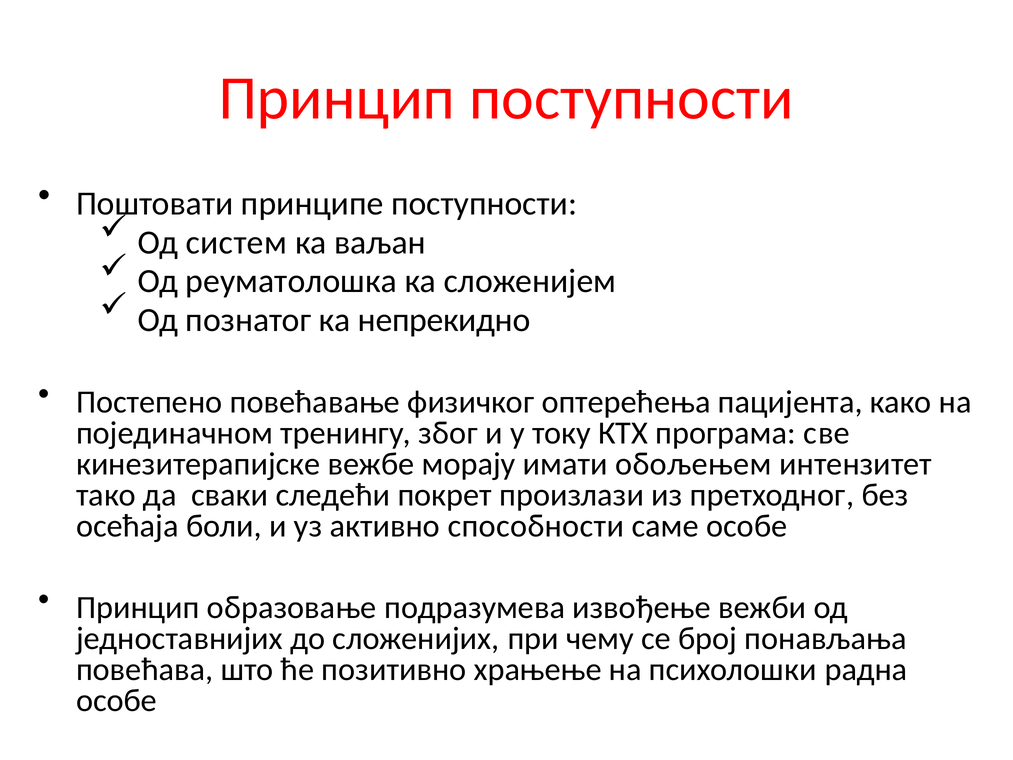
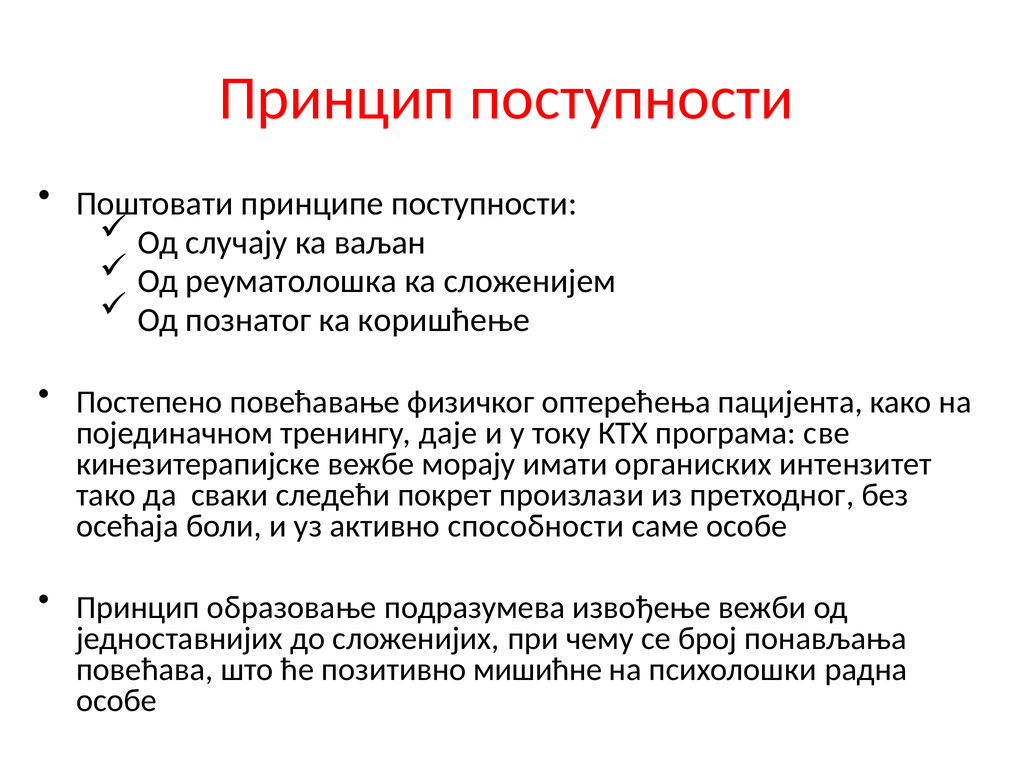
систем: систем -> случају (236, 242)
непрекидно: непрекидно -> коришћење (444, 320)
због: због -> даје (448, 433)
обољењем: обољењем -> органиских (693, 464)
храњење: храњење -> мишићне (538, 669)
